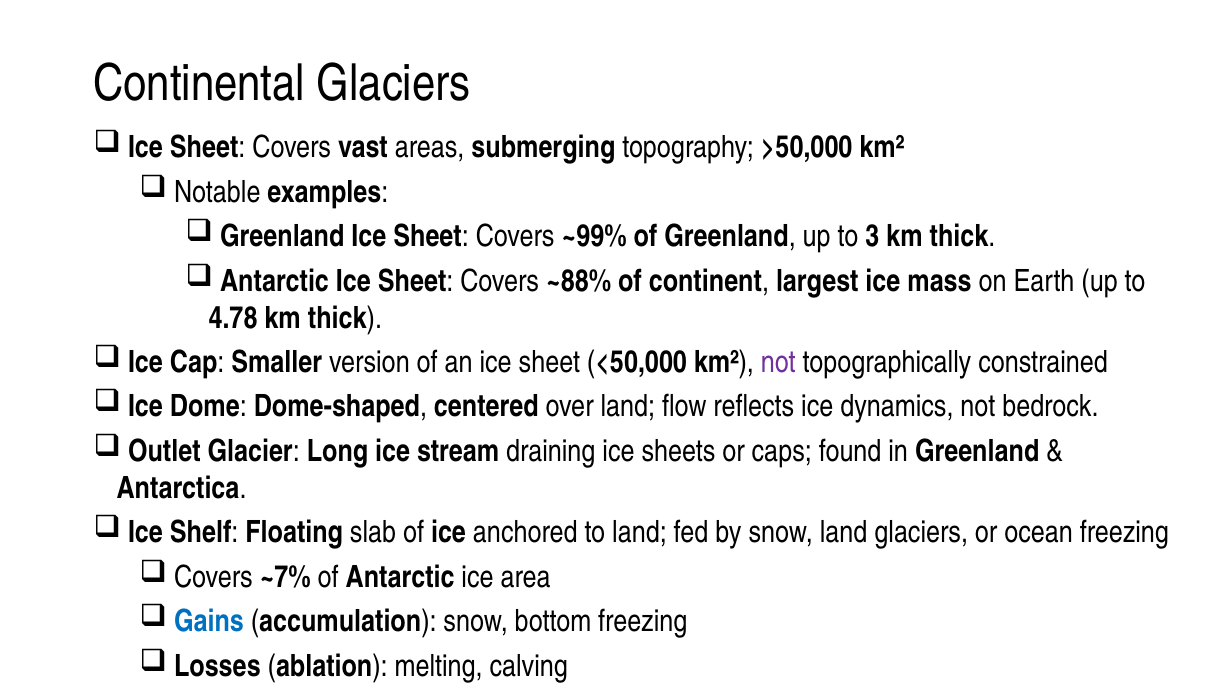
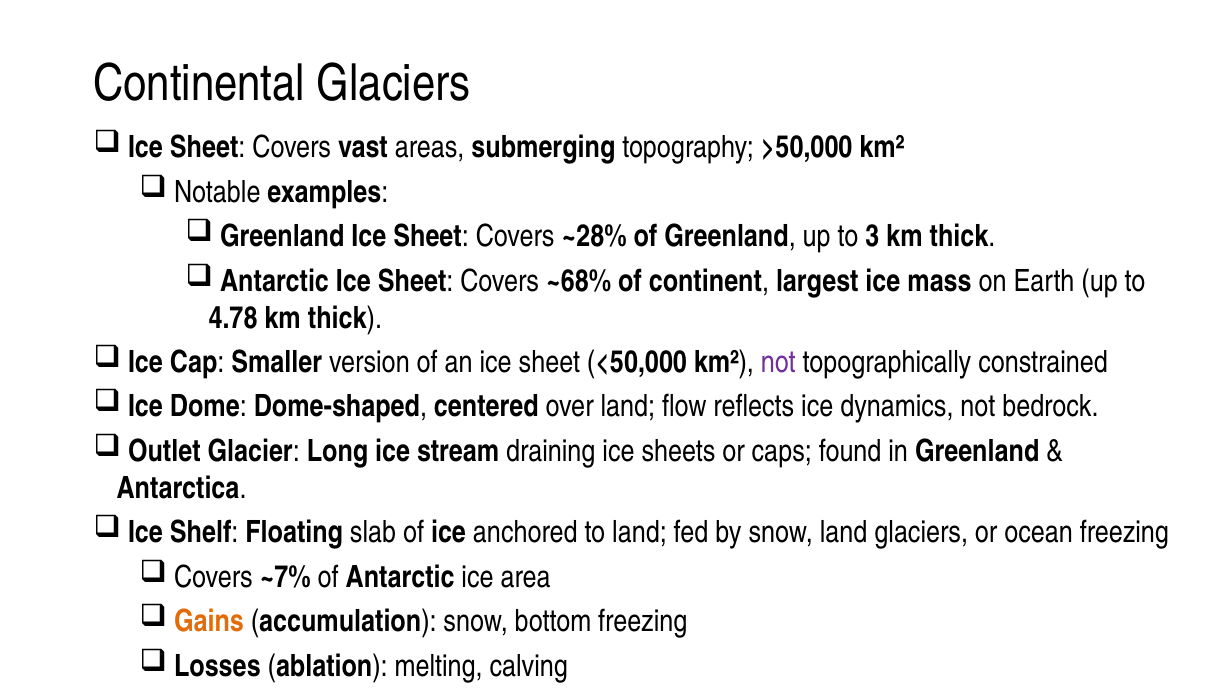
~99%: ~99% -> ~28% (594, 237)
~88%: ~88% -> ~68% (579, 281)
Gains colour: blue -> orange (209, 622)
